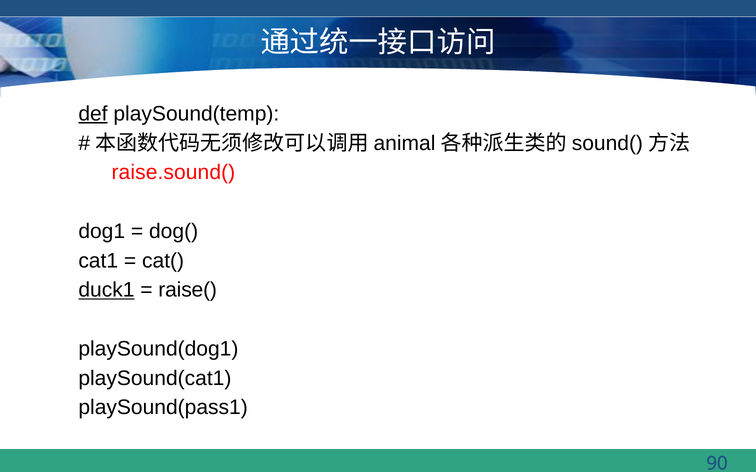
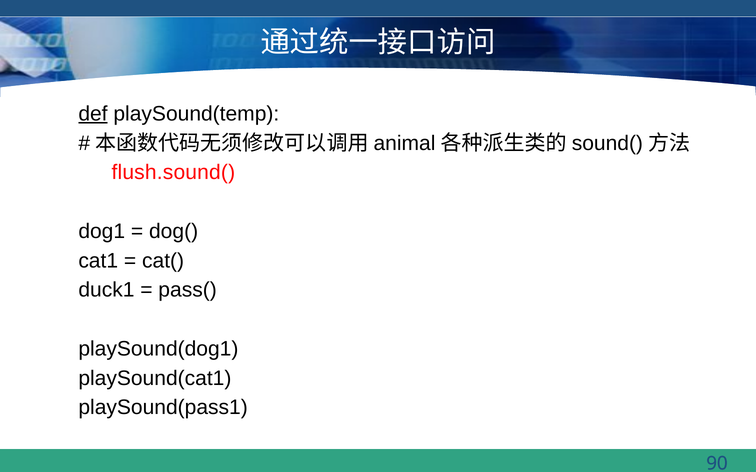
raise.sound(: raise.sound( -> flush.sound( (173, 173)
duck1 underline: present -> none (106, 290)
raise(: raise( -> pass( (188, 290)
